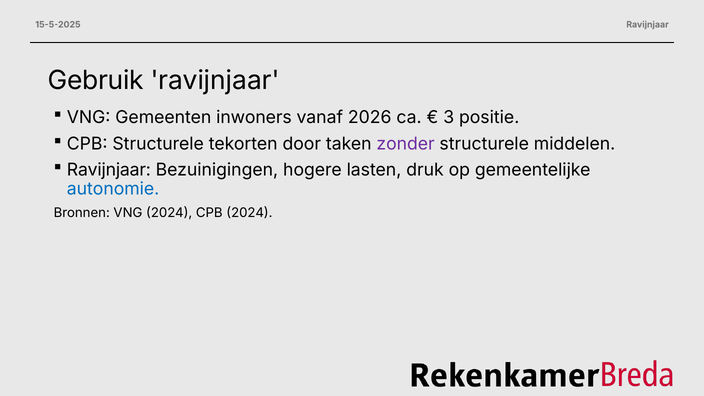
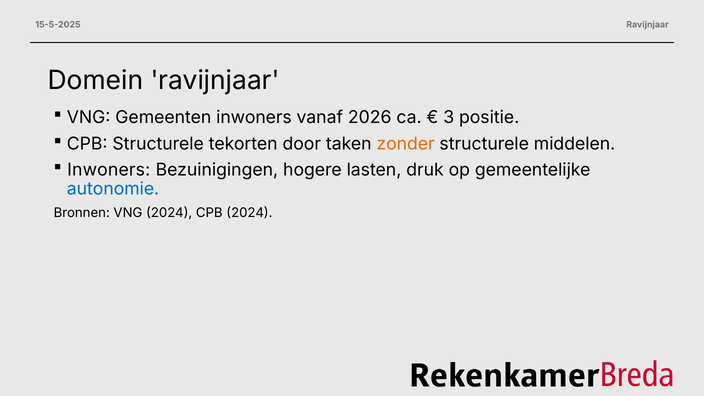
Gebruik: Gebruik -> Domein (95, 80)
zonder colour: purple -> orange (406, 144)
Ravijnjaar: Ravijnjaar -> Inwoners (109, 170)
